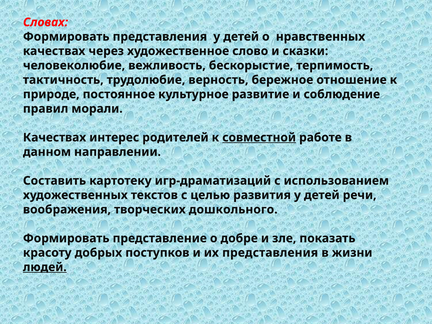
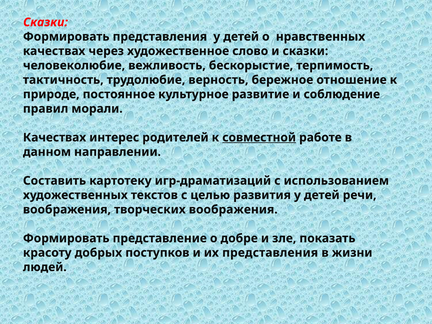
Словах: Словах -> Сказки (45, 22)
творческих дошкольного: дошкольного -> воображения (233, 210)
людей underline: present -> none (45, 267)
